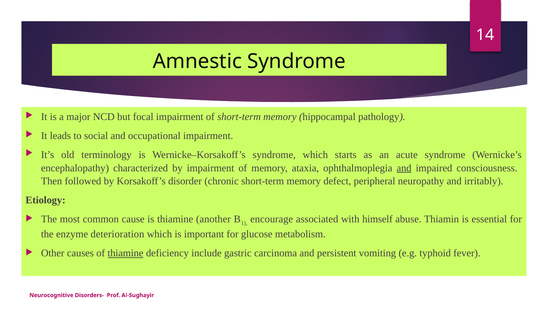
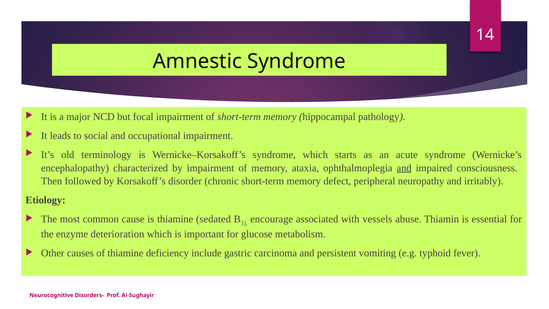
another: another -> sedated (213, 219)
himself: himself -> vessels (377, 219)
thiamine underline: present -> none (125, 253)
